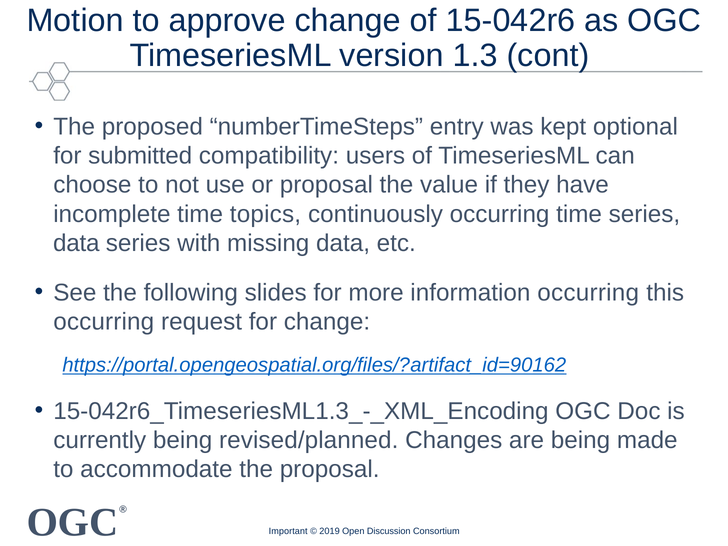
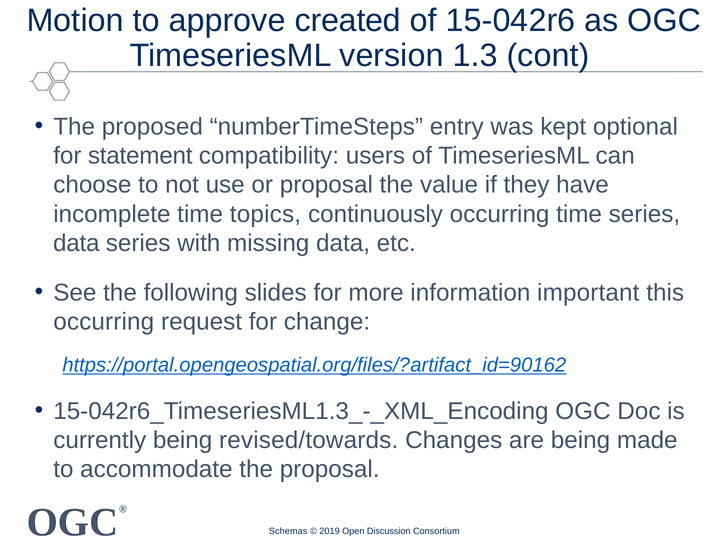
approve change: change -> created (348, 20)
submitted: submitted -> statement (140, 156)
information occurring: occurring -> important (588, 293)
revised/planned: revised/planned -> revised/towards (309, 440)
Important: Important -> Schemas (288, 531)
